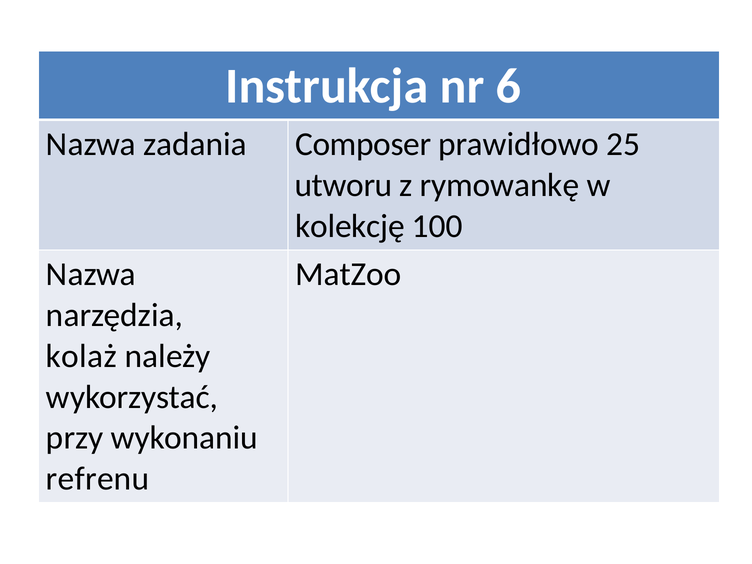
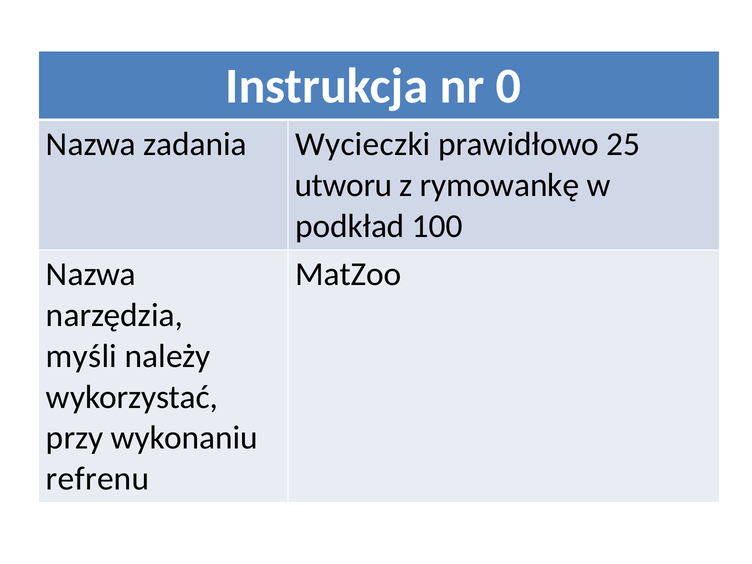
6: 6 -> 0 (508, 86)
Composer: Composer -> Wycieczki (363, 144)
kolekcję: kolekcję -> podkład (350, 226)
kolaż: kolaż -> myśli (82, 356)
